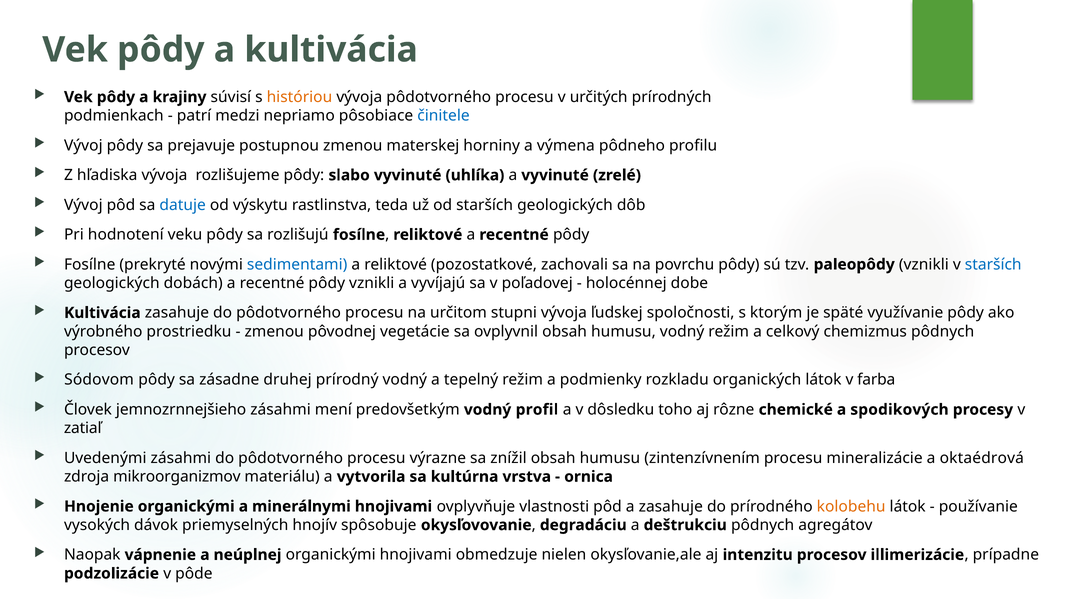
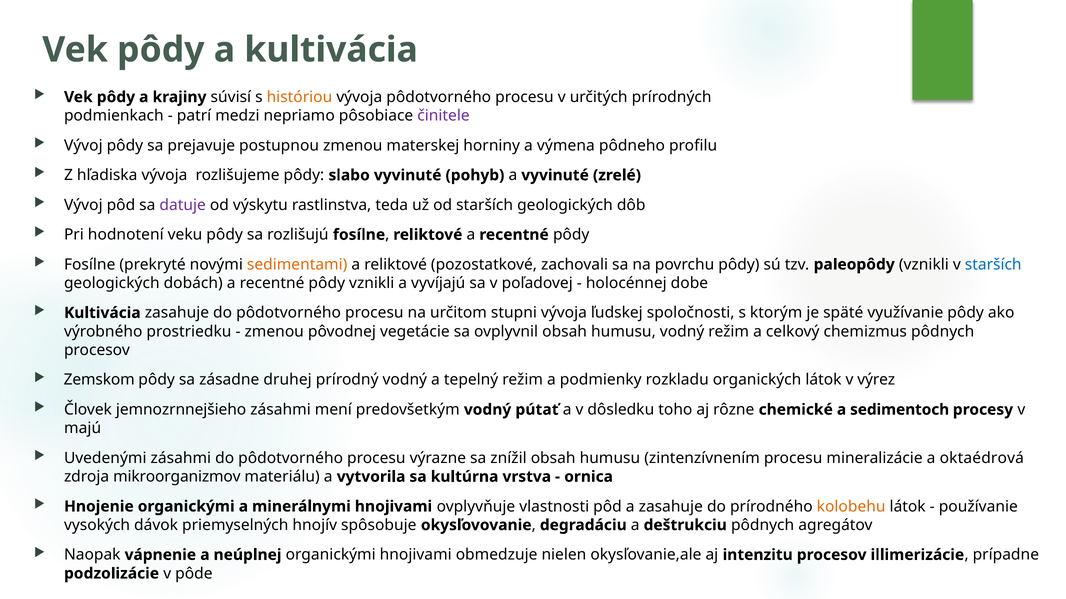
činitele colour: blue -> purple (444, 116)
uhlíka: uhlíka -> pohyb (475, 175)
datuje colour: blue -> purple (183, 205)
sedimentami colour: blue -> orange (297, 265)
Sódovom: Sódovom -> Zemskom (99, 380)
farba: farba -> výrez (876, 380)
profil: profil -> pútať (537, 410)
spodikových: spodikových -> sedimentoch (900, 410)
zatiaľ: zatiaľ -> majú (83, 429)
